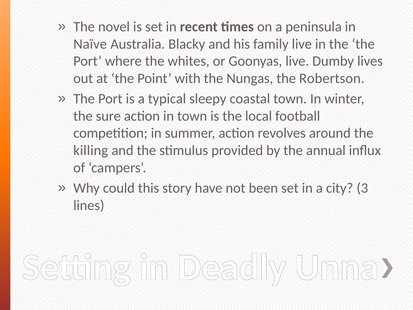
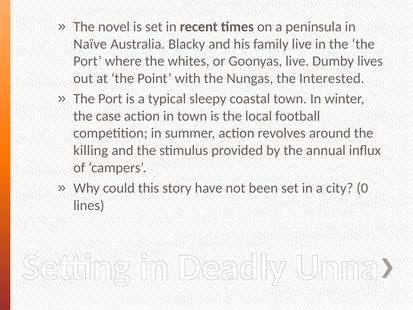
Robertson: Robertson -> Interested (332, 78)
sure: sure -> case (108, 116)
3: 3 -> 0 (362, 188)
